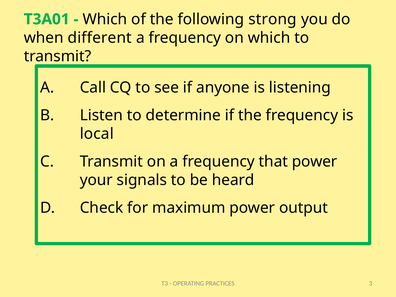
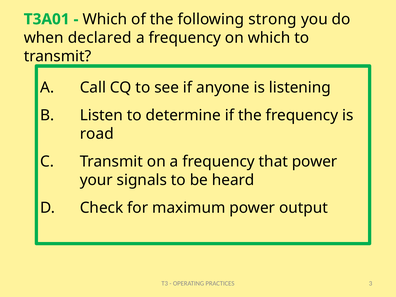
different: different -> declared (100, 38)
local: local -> road (97, 134)
